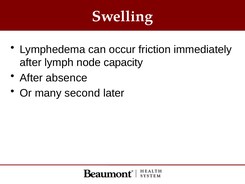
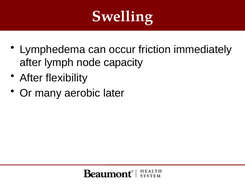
absence: absence -> flexibility (67, 78)
second: second -> aerobic (82, 93)
